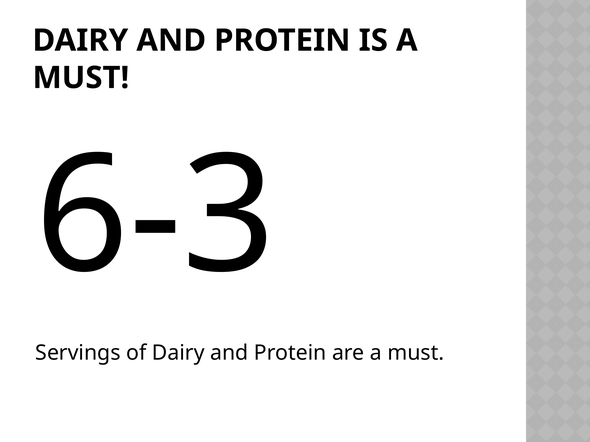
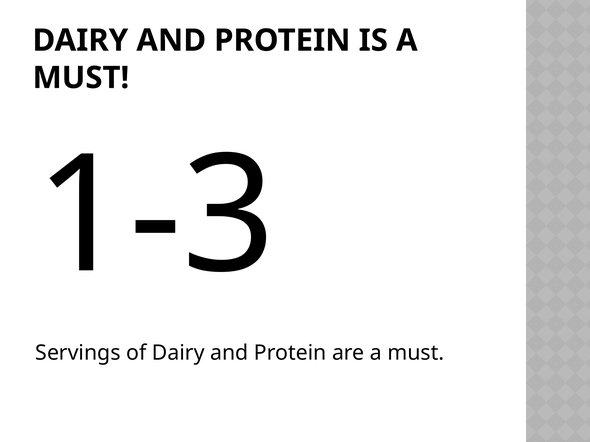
6-3: 6-3 -> 1-3 (155, 217)
